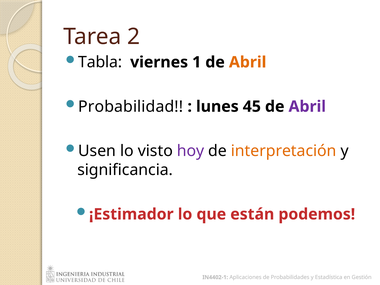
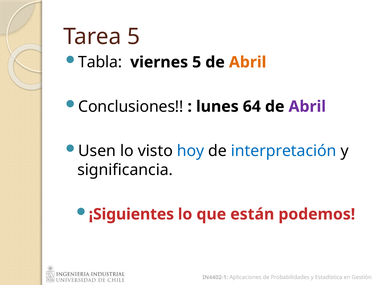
Tarea 2: 2 -> 5 (134, 37)
viernes 1: 1 -> 5 (197, 62)
Probabilidad: Probabilidad -> Conclusiones (131, 107)
45: 45 -> 64 (252, 107)
hoy colour: purple -> blue (191, 151)
interpretación colour: orange -> blue (284, 151)
¡Estimador: ¡Estimador -> ¡Siguientes (131, 214)
